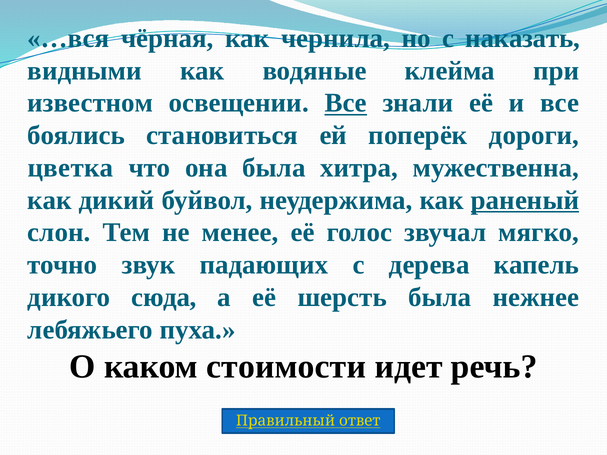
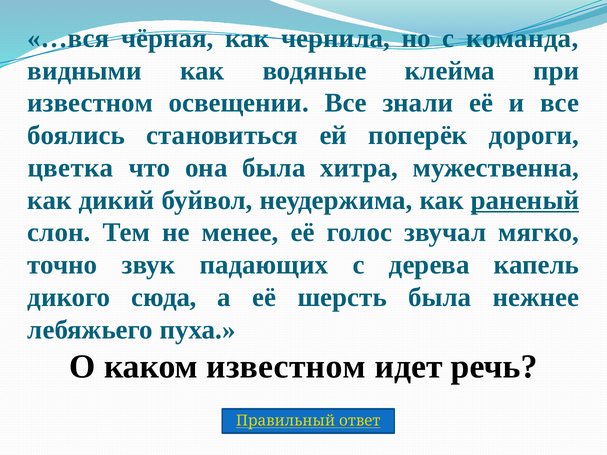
наказать: наказать -> команда (522, 38)
Все underline: present -> none (346, 103)
каком стоимости: стоимости -> известном (286, 367)
